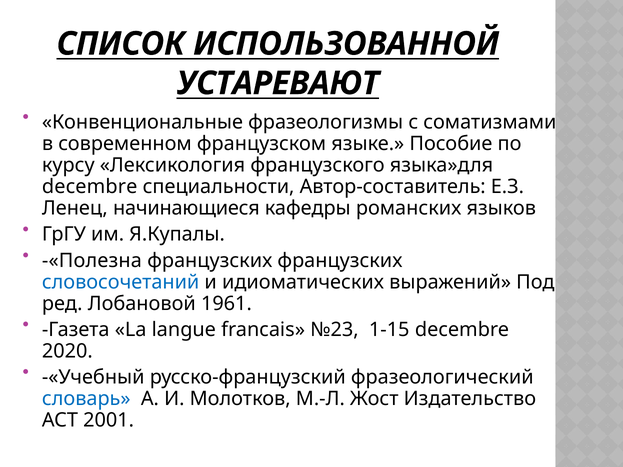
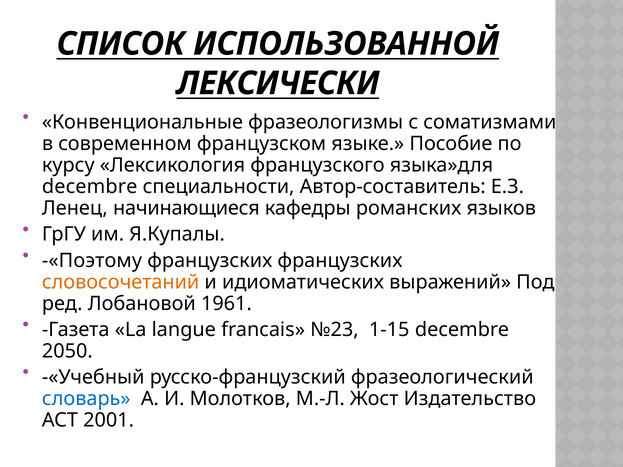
УСТАРЕВАЮТ: УСТАРЕВАЮТ -> ЛЕКСИЧЕСКИ (278, 83)
-«Полезна: -«Полезна -> -«Поэтому (92, 261)
словосочетаний colour: blue -> orange (121, 282)
2020: 2020 -> 2050 (67, 351)
